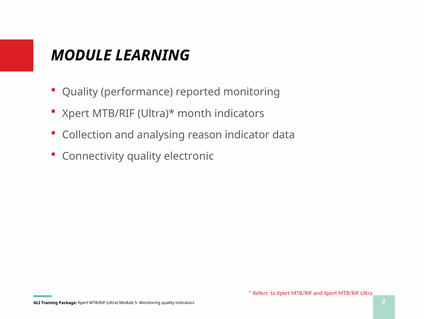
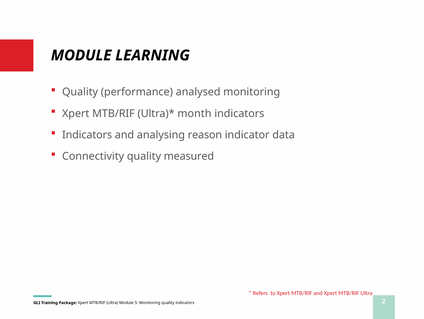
reported: reported -> analysed (198, 92)
Collection: Collection -> Indicators (87, 135)
electronic: electronic -> measured (189, 156)
